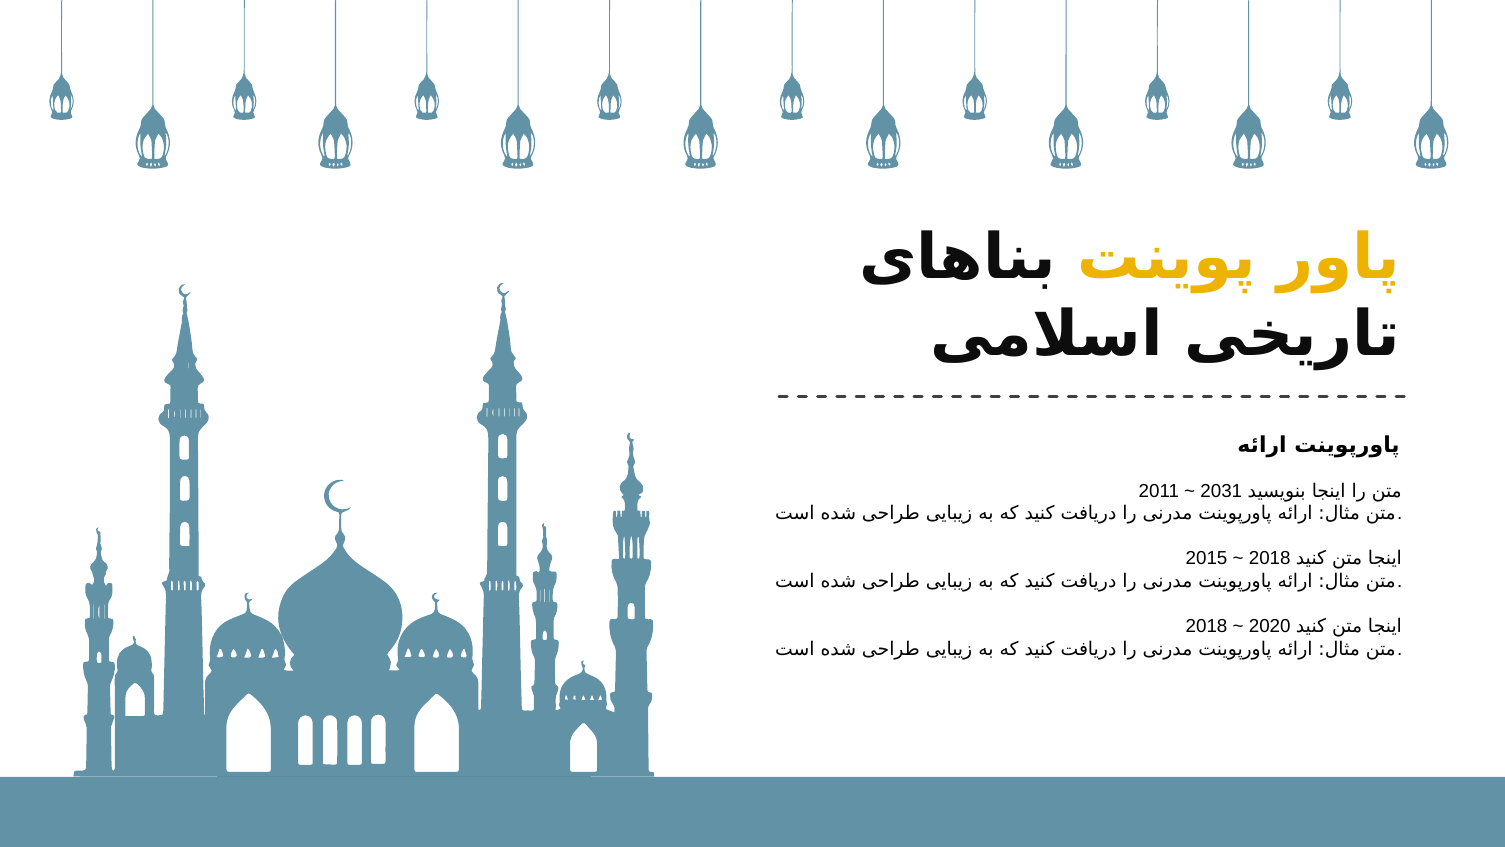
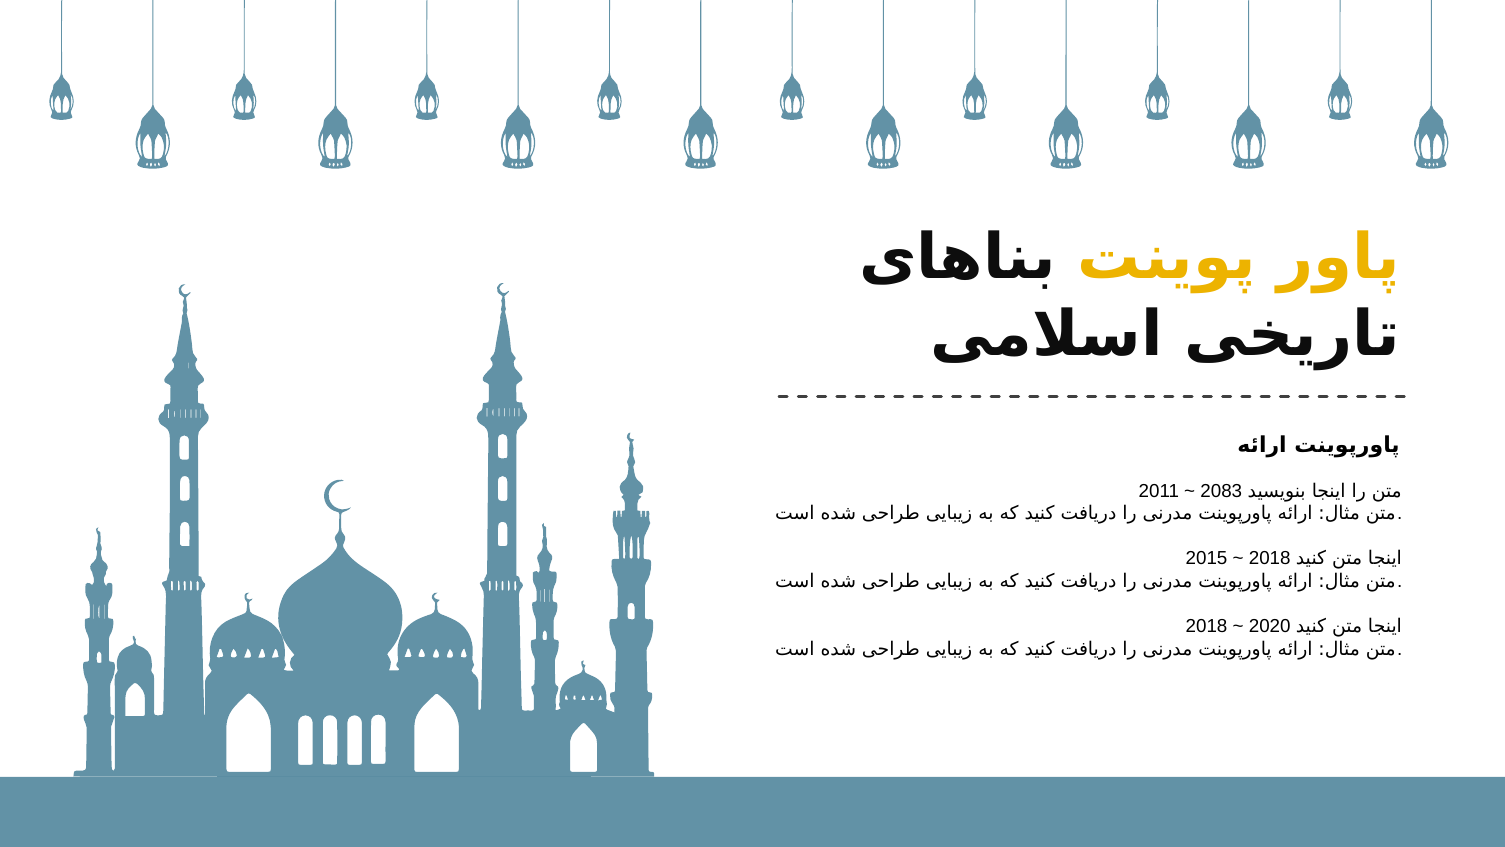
2031: 2031 -> 2083 (1221, 491)
